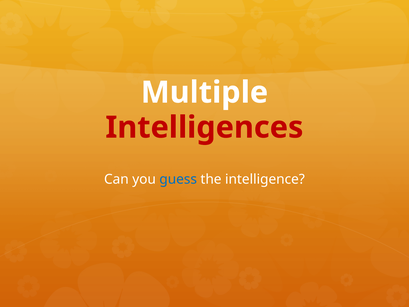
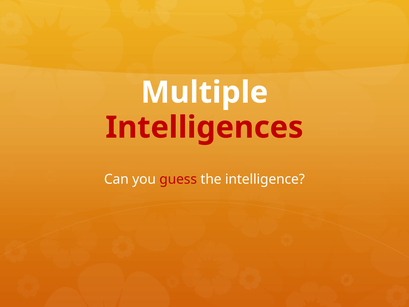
guess colour: blue -> red (178, 179)
